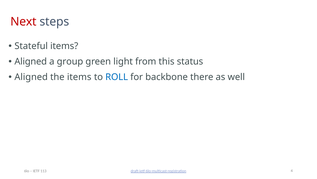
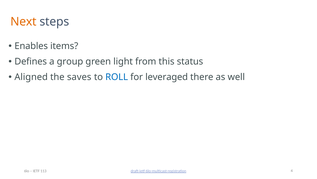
Next colour: red -> orange (23, 22)
Stateful: Stateful -> Enables (31, 46)
Aligned: Aligned -> Defines (31, 61)
the items: items -> saves (79, 77)
backbone: backbone -> leveraged (167, 77)
